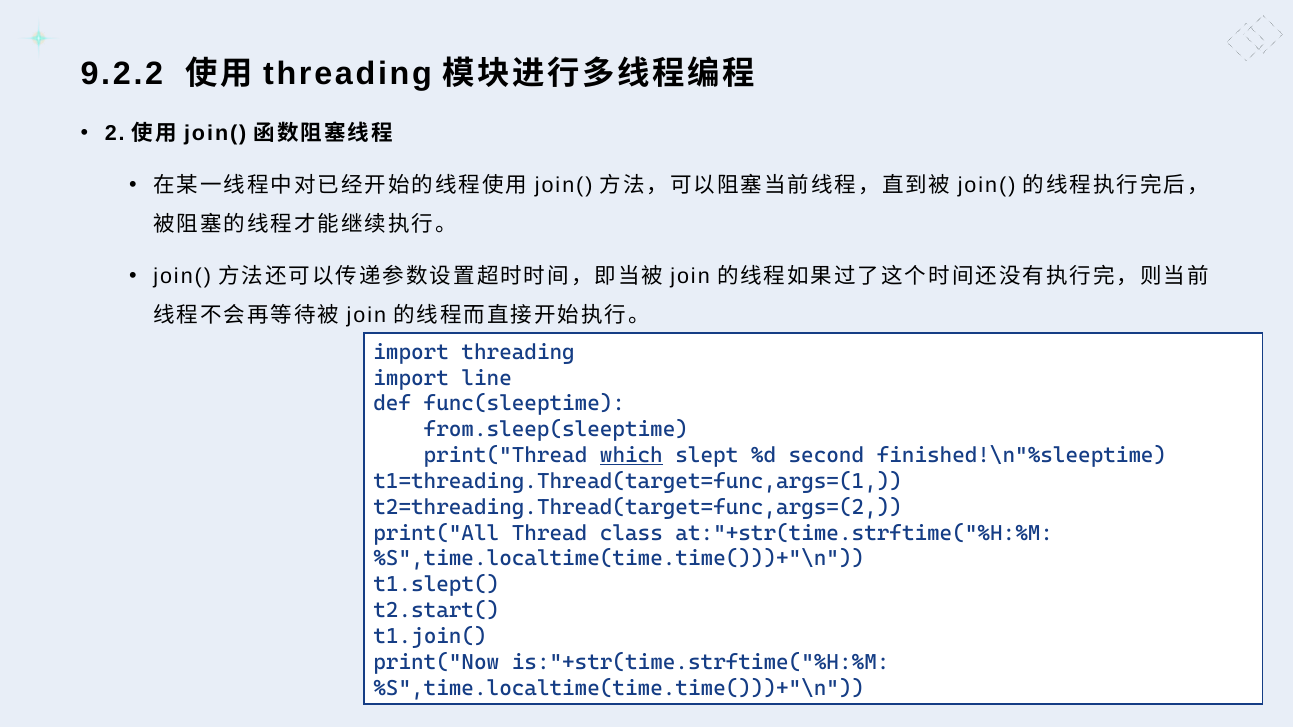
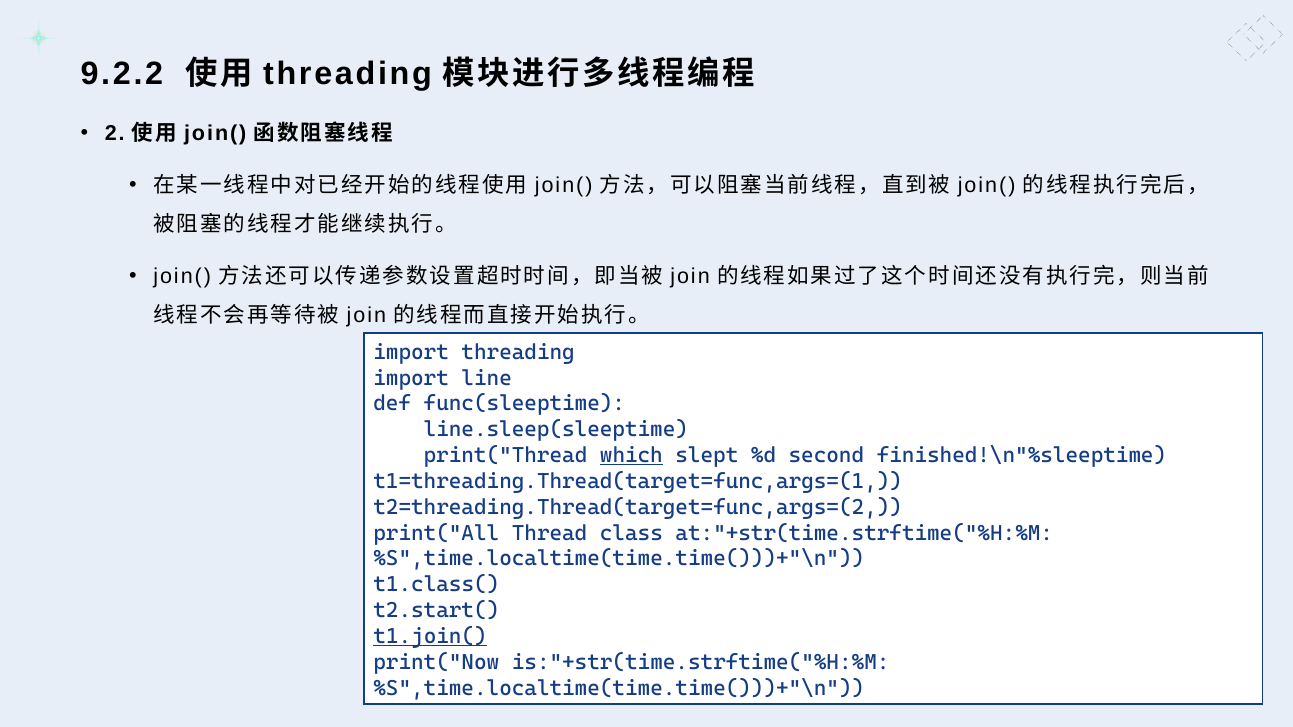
from.sleep(sleeptime: from.sleep(sleeptime -> line.sleep(sleeptime (556, 430)
t1.slept(: t1.slept( -> t1.class( (436, 585)
t1.join( underline: none -> present (430, 637)
